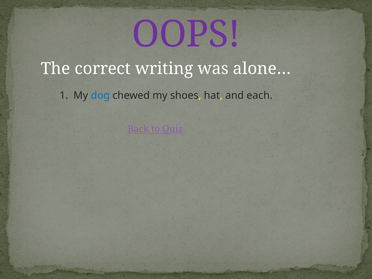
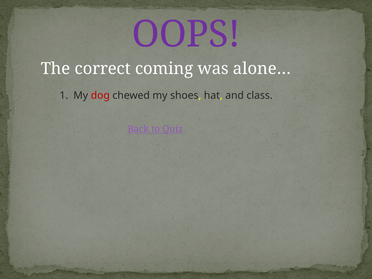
writing: writing -> coming (164, 69)
dog colour: blue -> red (100, 96)
each: each -> class (260, 96)
